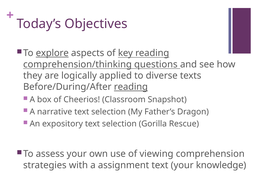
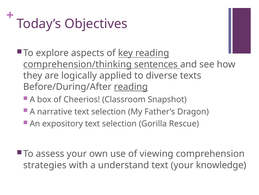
explore underline: present -> none (52, 53)
questions: questions -> sentences (156, 64)
assignment: assignment -> understand (124, 164)
